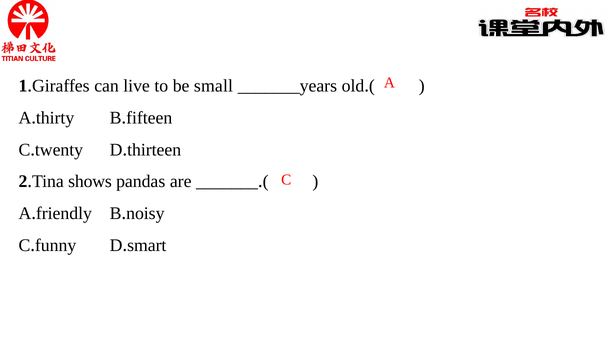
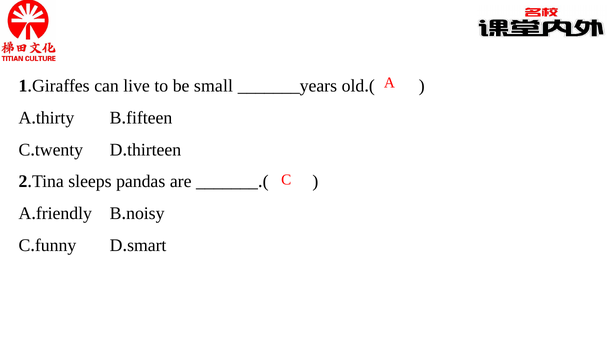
shows: shows -> sleeps (90, 182)
